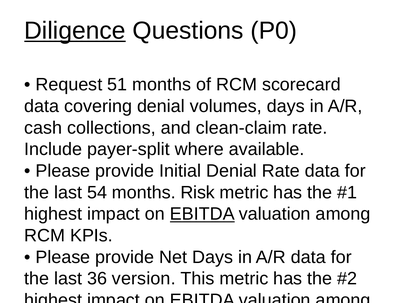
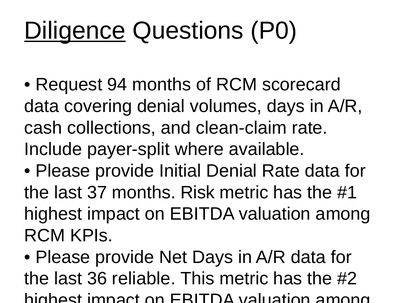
51: 51 -> 94 (117, 85)
54: 54 -> 37 (97, 192)
EBITDA underline: present -> none (202, 214)
version: version -> reliable (144, 279)
